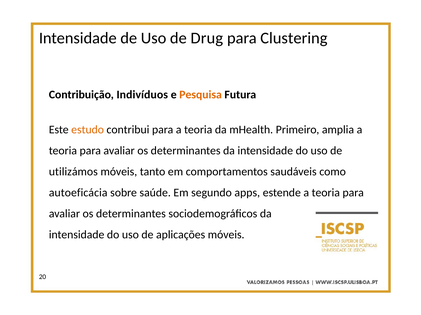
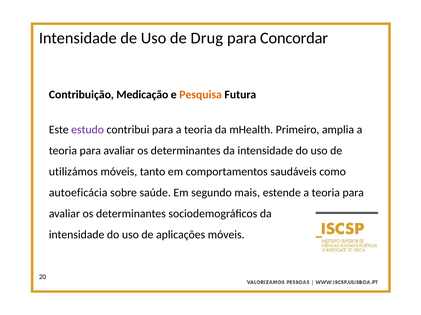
Clustering: Clustering -> Concordar (294, 38)
Indivíduos: Indivíduos -> Medicação (142, 95)
estudo colour: orange -> purple (88, 130)
apps: apps -> mais (247, 193)
